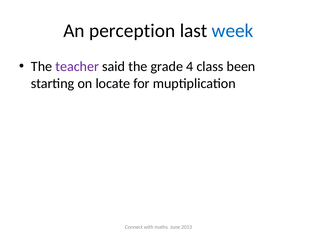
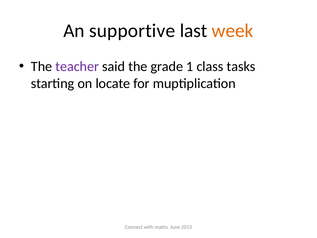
perception: perception -> supportive (132, 31)
week colour: blue -> orange (233, 31)
4: 4 -> 1 (190, 67)
been: been -> tasks (241, 67)
